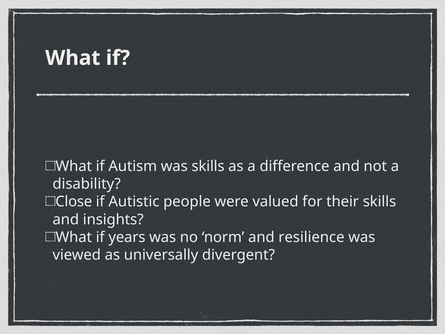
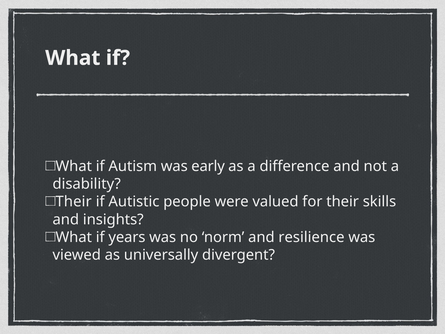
was skills: skills -> early (208, 166)
Close: Close -> Their (74, 202)
